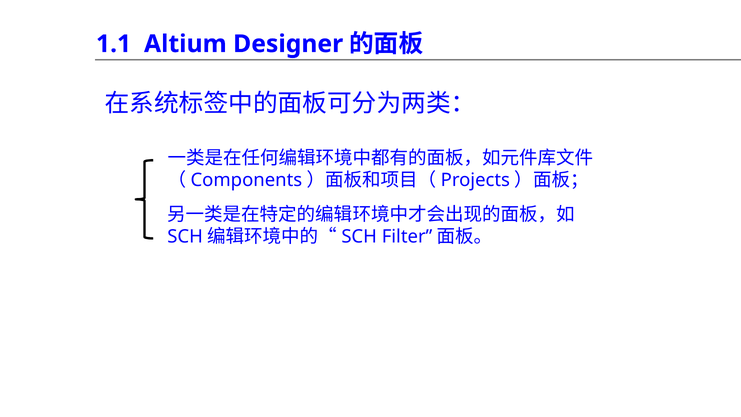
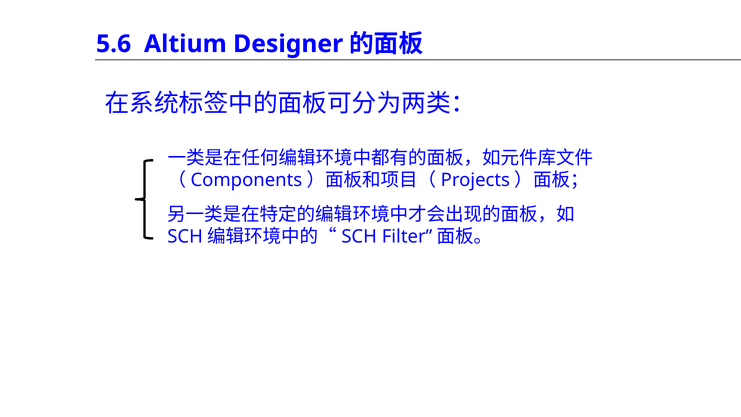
1.1: 1.1 -> 5.6 (114, 44)
